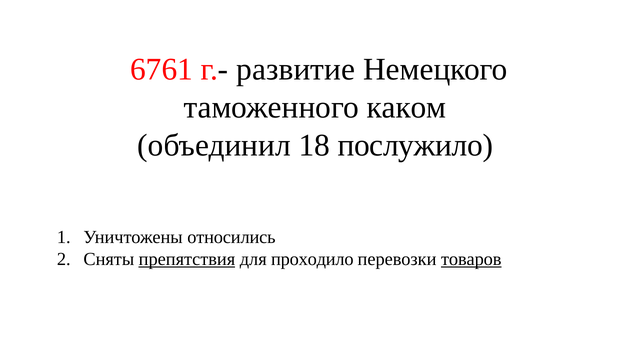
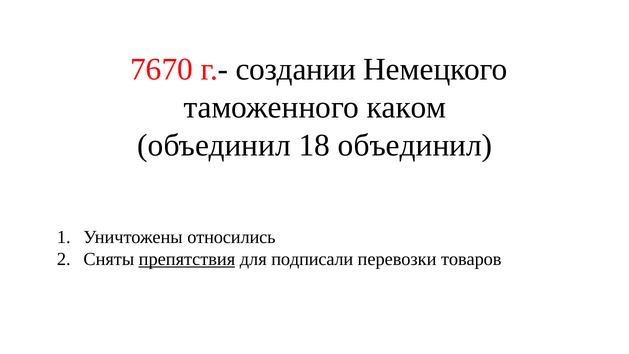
6761: 6761 -> 7670 (162, 70)
развитие: развитие -> создании (296, 70)
18 послужило: послужило -> объединил (415, 145)
проходило: проходило -> подписали (312, 259)
товаров underline: present -> none (471, 259)
